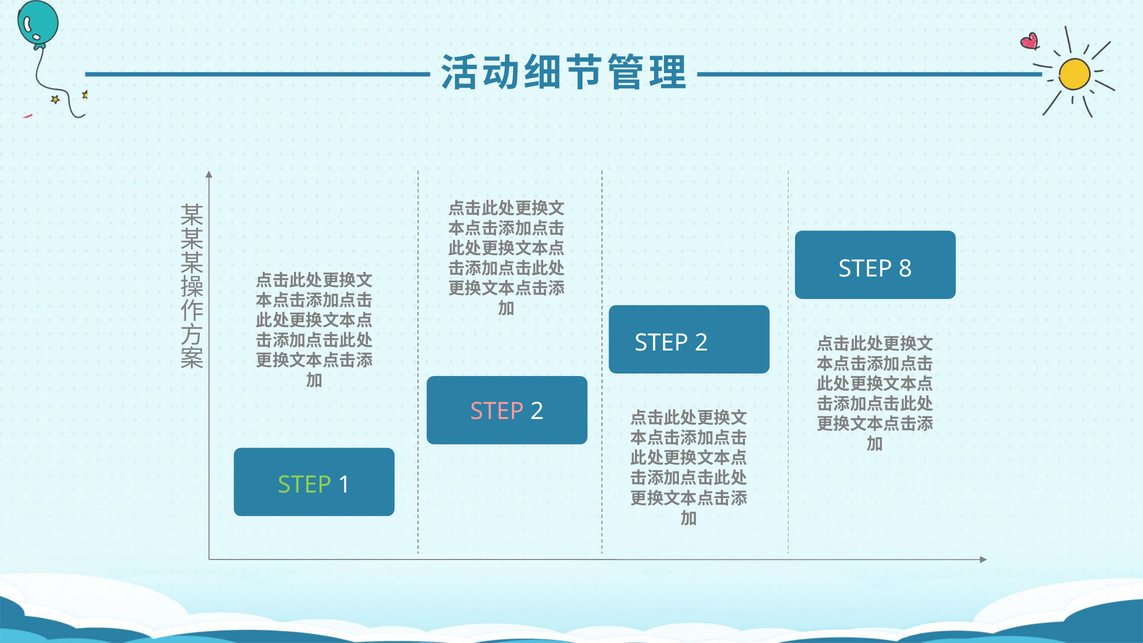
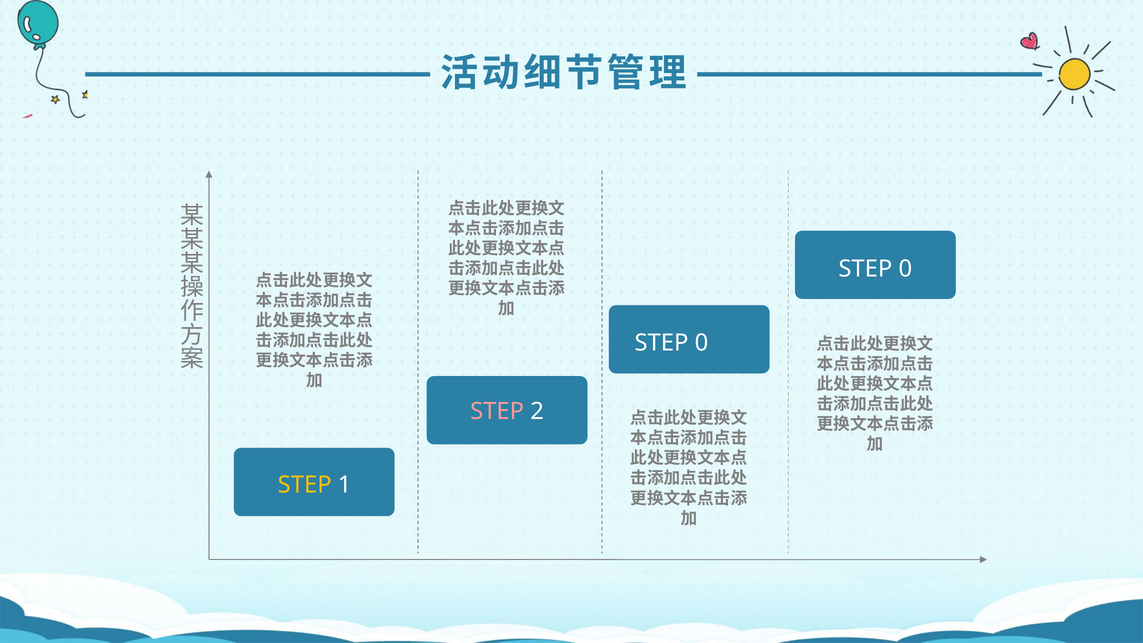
8: 8 -> 0 (905, 269)
2: 2 -> 0 (701, 343)
STEP colour: light green -> yellow (305, 485)
